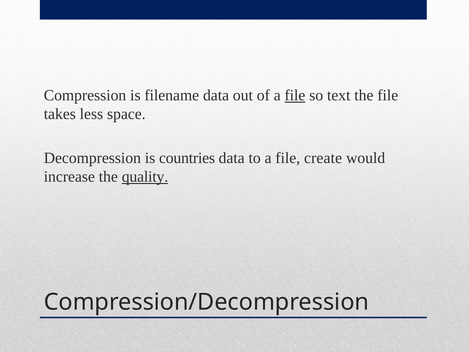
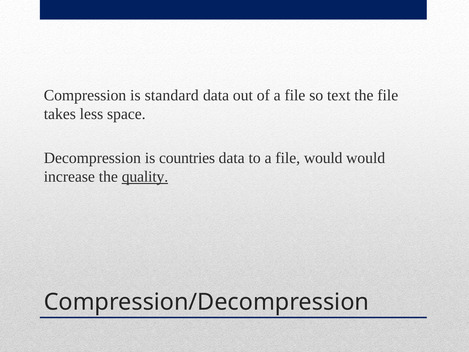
filename: filename -> standard (172, 95)
file underline: present -> none (295, 95)
file create: create -> would (323, 158)
